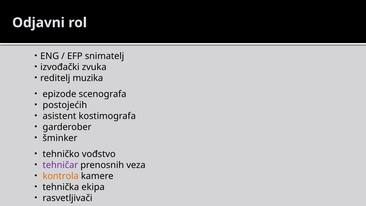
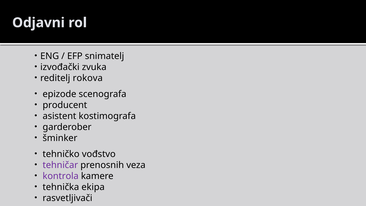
muzika: muzika -> rokova (88, 78)
postojećih: postojećih -> producent (65, 105)
kontrola colour: orange -> purple (61, 176)
